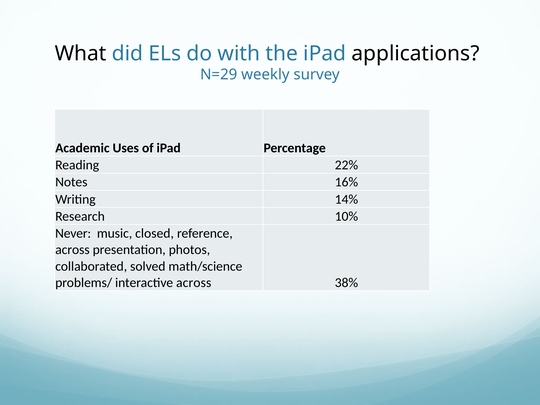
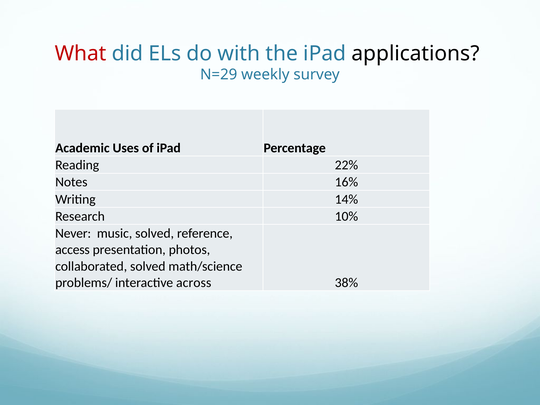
What colour: black -> red (81, 53)
music closed: closed -> solved (155, 233)
across: across -> access (73, 250)
